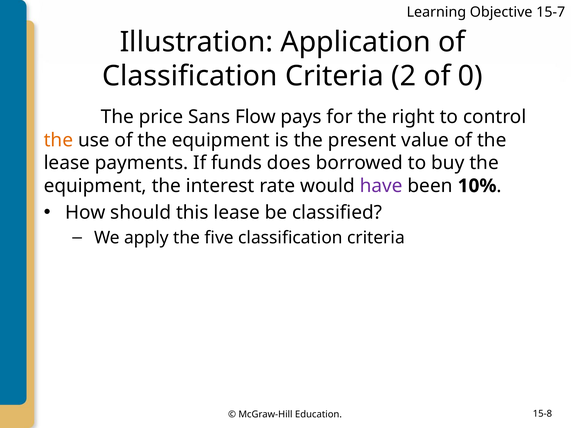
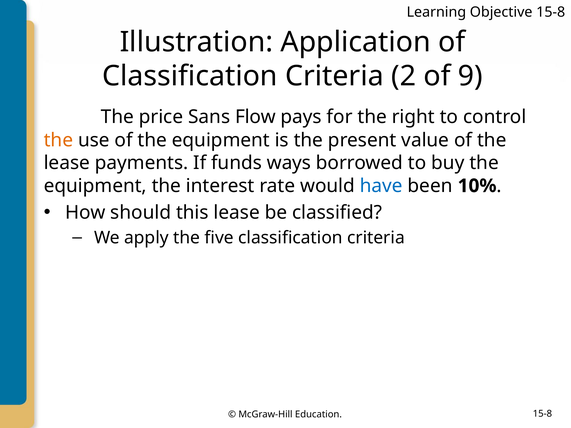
Objective 15-7: 15-7 -> 15-8 (551, 12)
0: 0 -> 9 (470, 76)
does: does -> ways (289, 163)
have colour: purple -> blue (381, 186)
